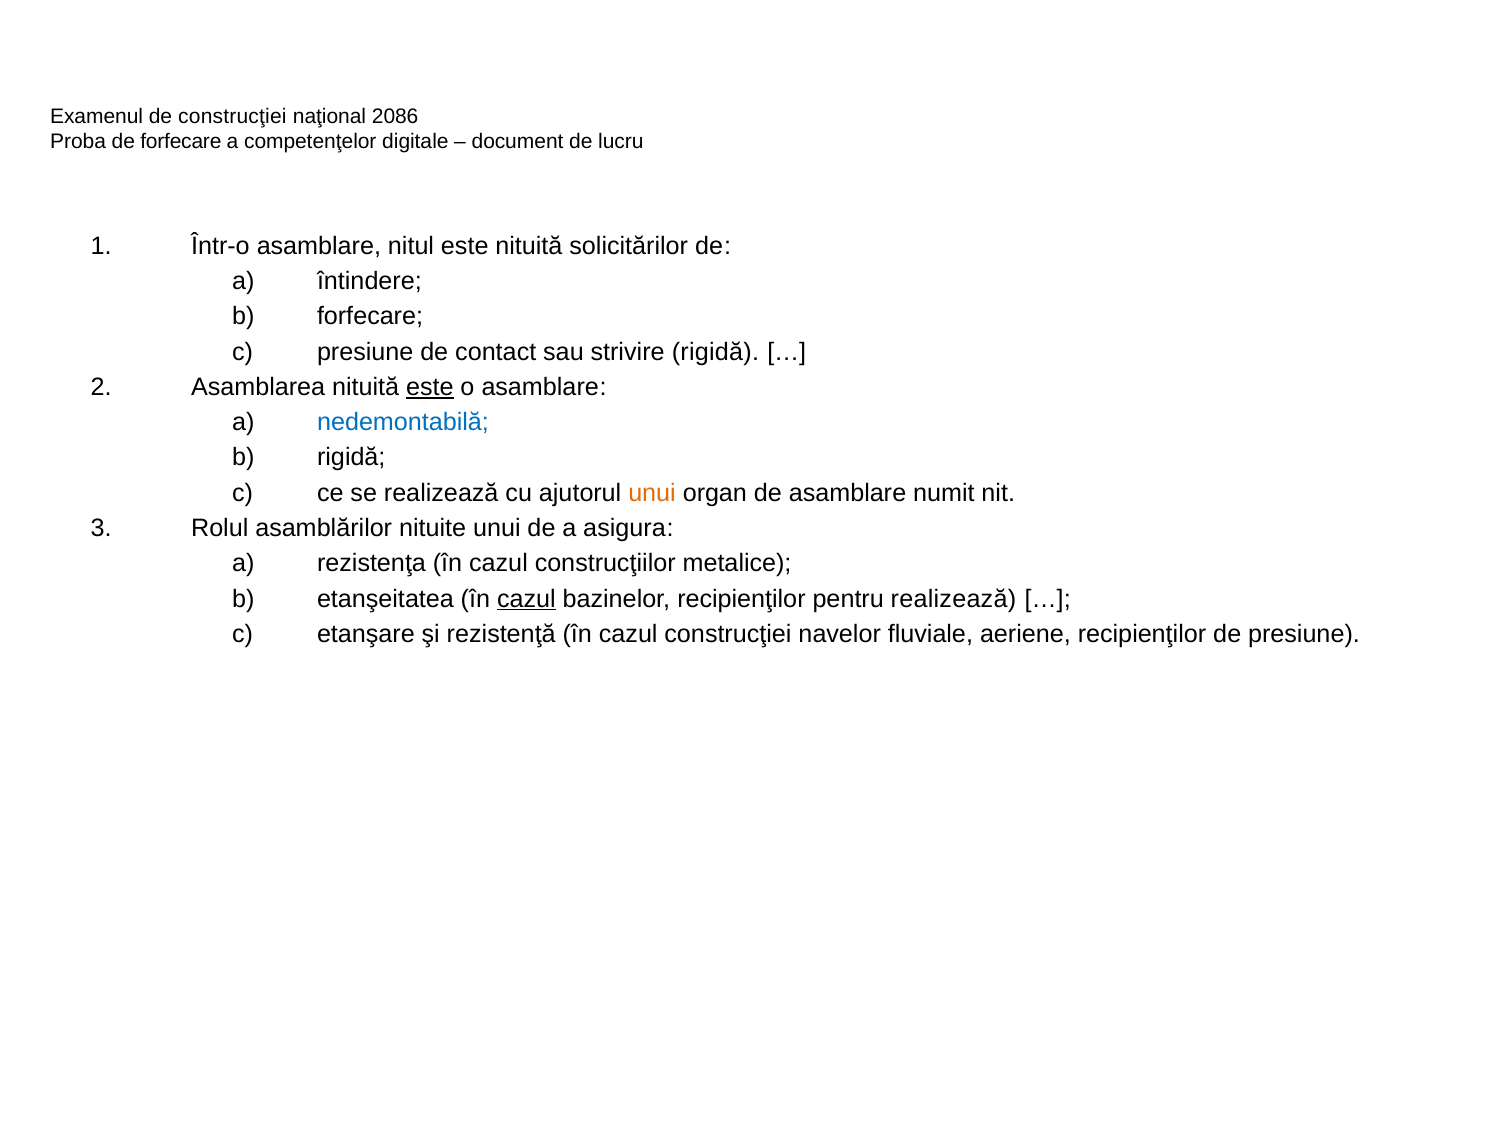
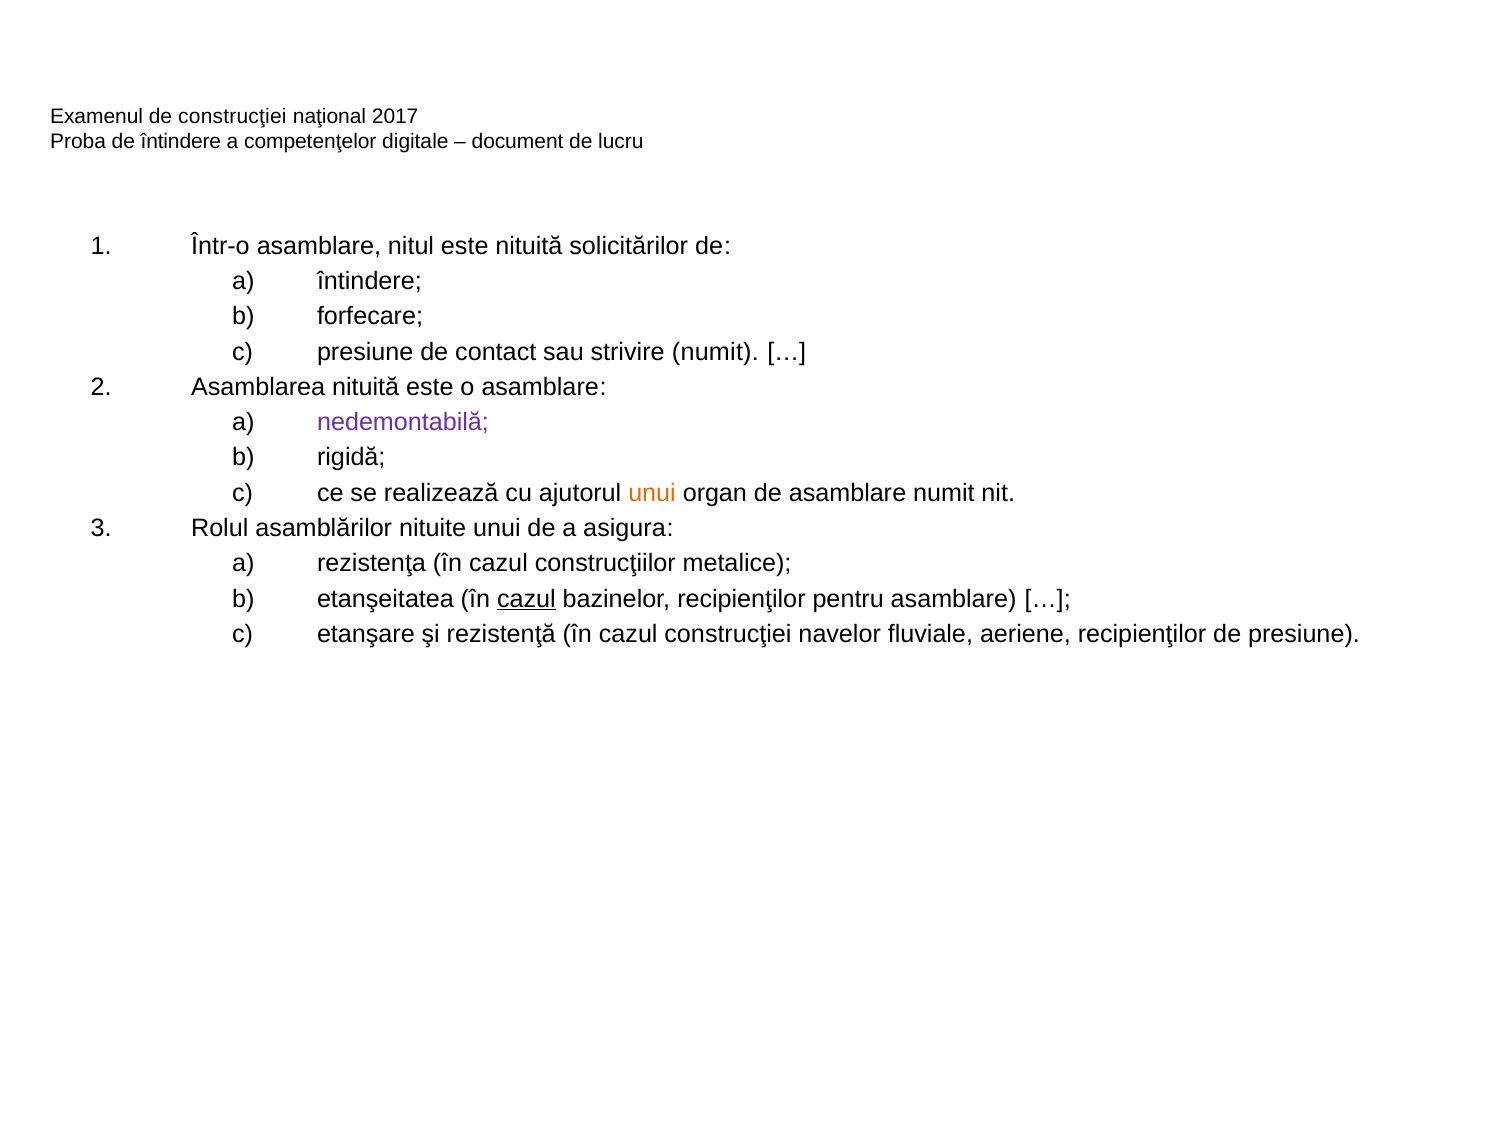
2086: 2086 -> 2017 (395, 116)
de forfecare: forfecare -> întindere (181, 141)
strivire rigidă: rigidă -> numit (715, 352)
este underline: present -> none (430, 387)
nedemontabilă colour: blue -> purple (403, 422)
pentru realizează: realizează -> asamblare (954, 598)
